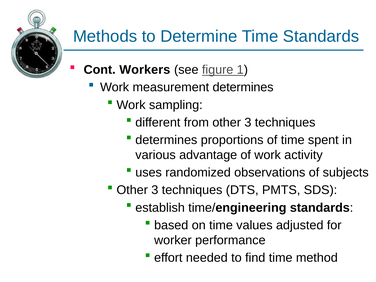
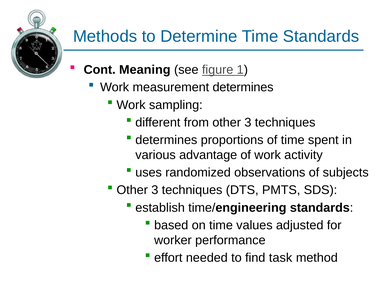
Workers: Workers -> Meaning (145, 70)
find time: time -> task (281, 258)
